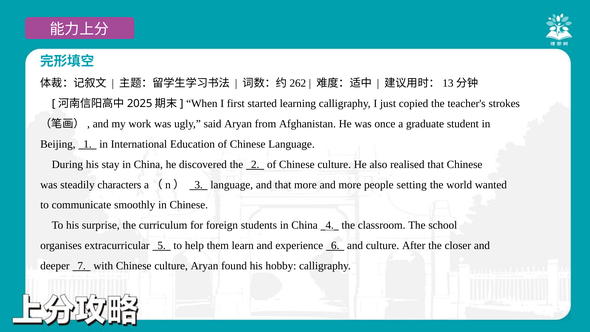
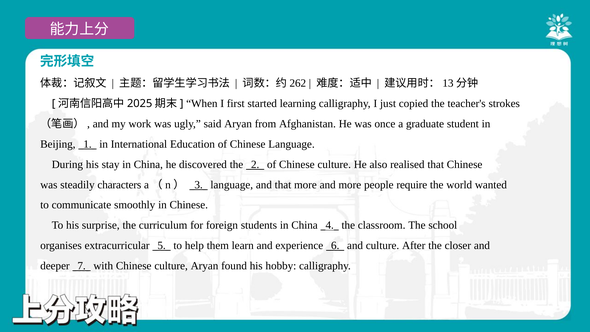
setting: setting -> require (412, 185)
